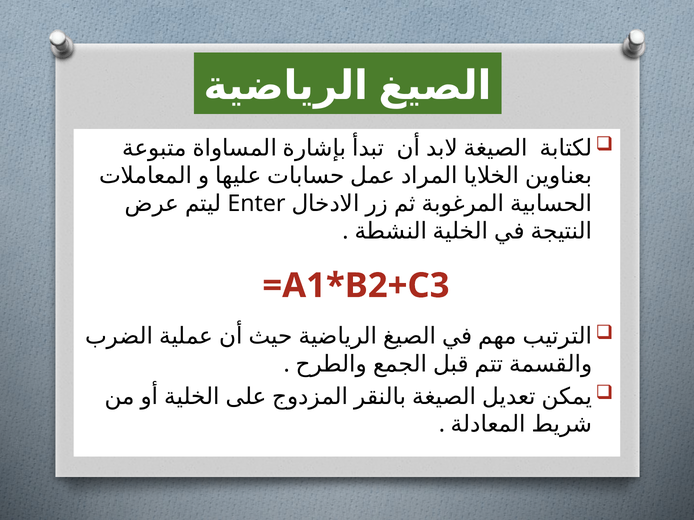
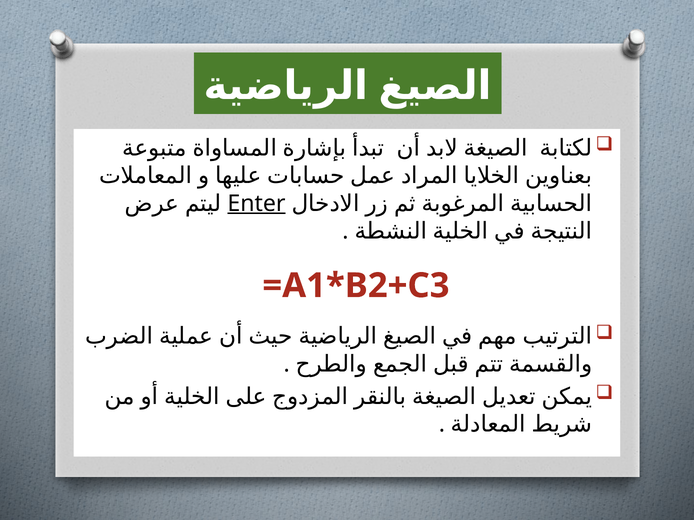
Enter underline: none -> present (256, 204)
